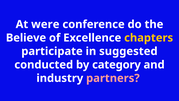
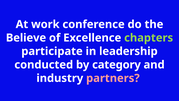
were: were -> work (45, 24)
chapters colour: yellow -> light green (149, 38)
suggested: suggested -> leadership (128, 51)
